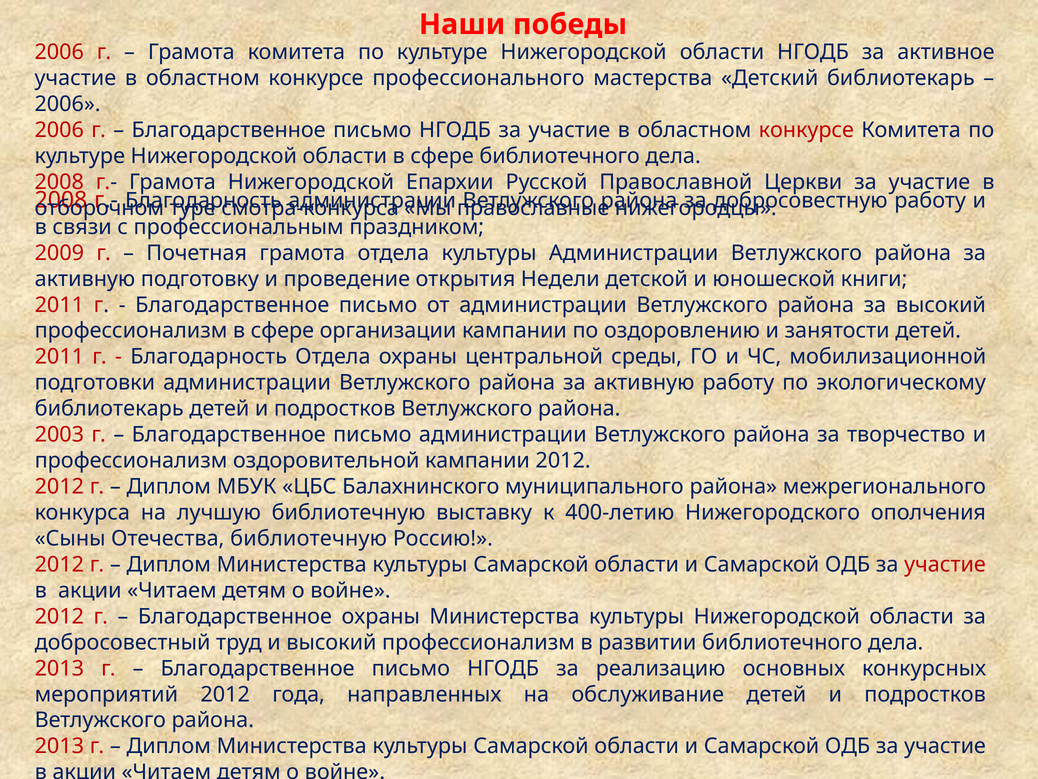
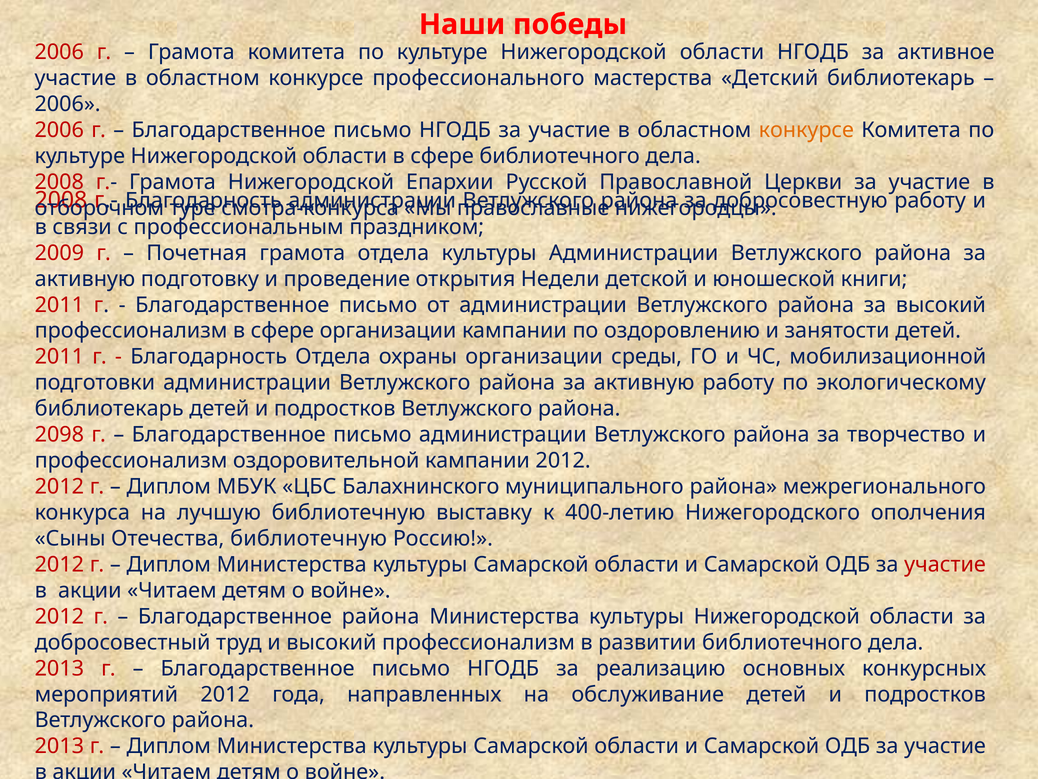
конкурсе colour: red -> orange (806, 130)
охраны центральной: центральной -> организации (534, 357)
2003: 2003 -> 2098 (59, 434)
Благодарственное охраны: охраны -> района (381, 616)
